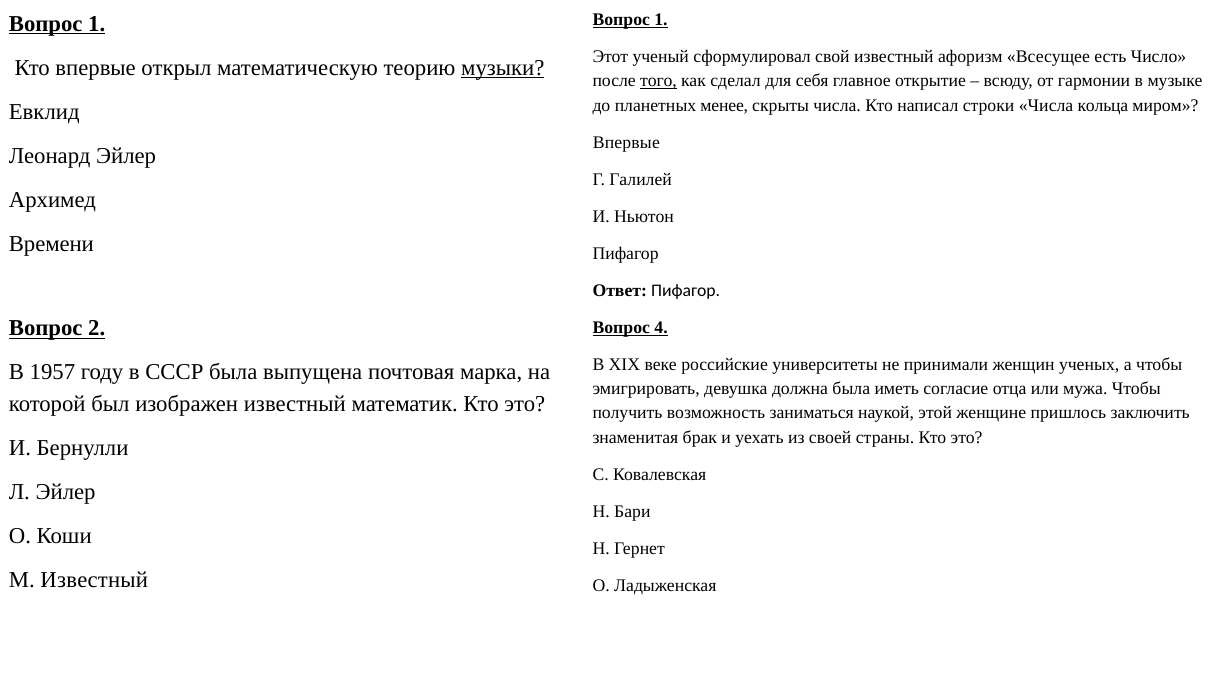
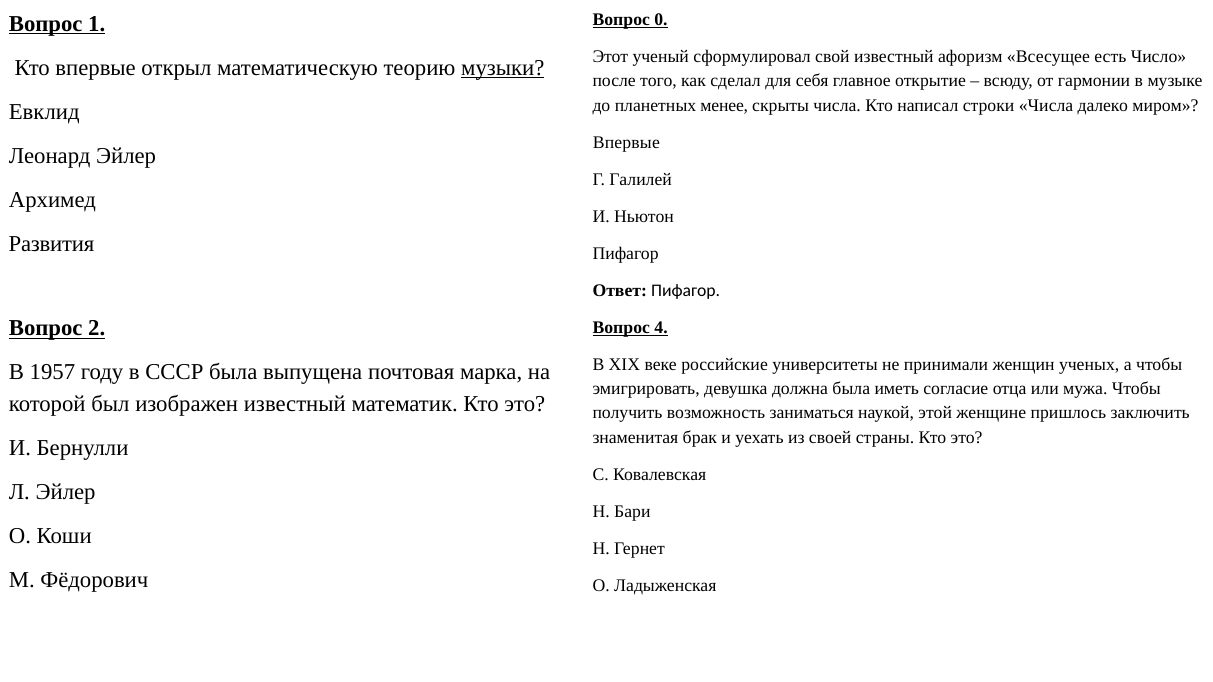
1: 1 -> 0 (661, 19)
того underline: present -> none (659, 81)
кольца: кольца -> далеко (1103, 105)
Времени: Времени -> Развития (51, 244)
М Известный: Известный -> Фёдорович (94, 580)
